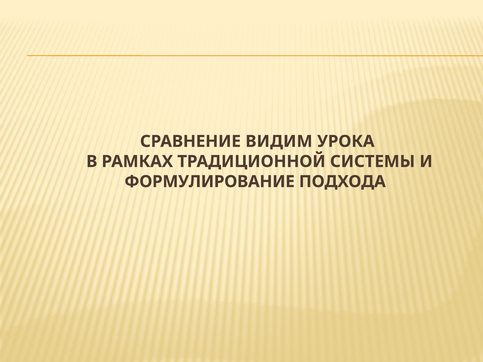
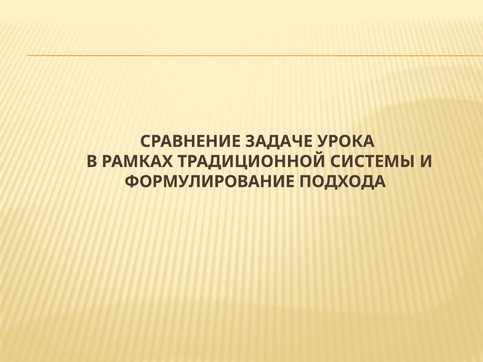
ВИДИМ: ВИДИМ -> ЗАДАЧЕ (279, 141)
